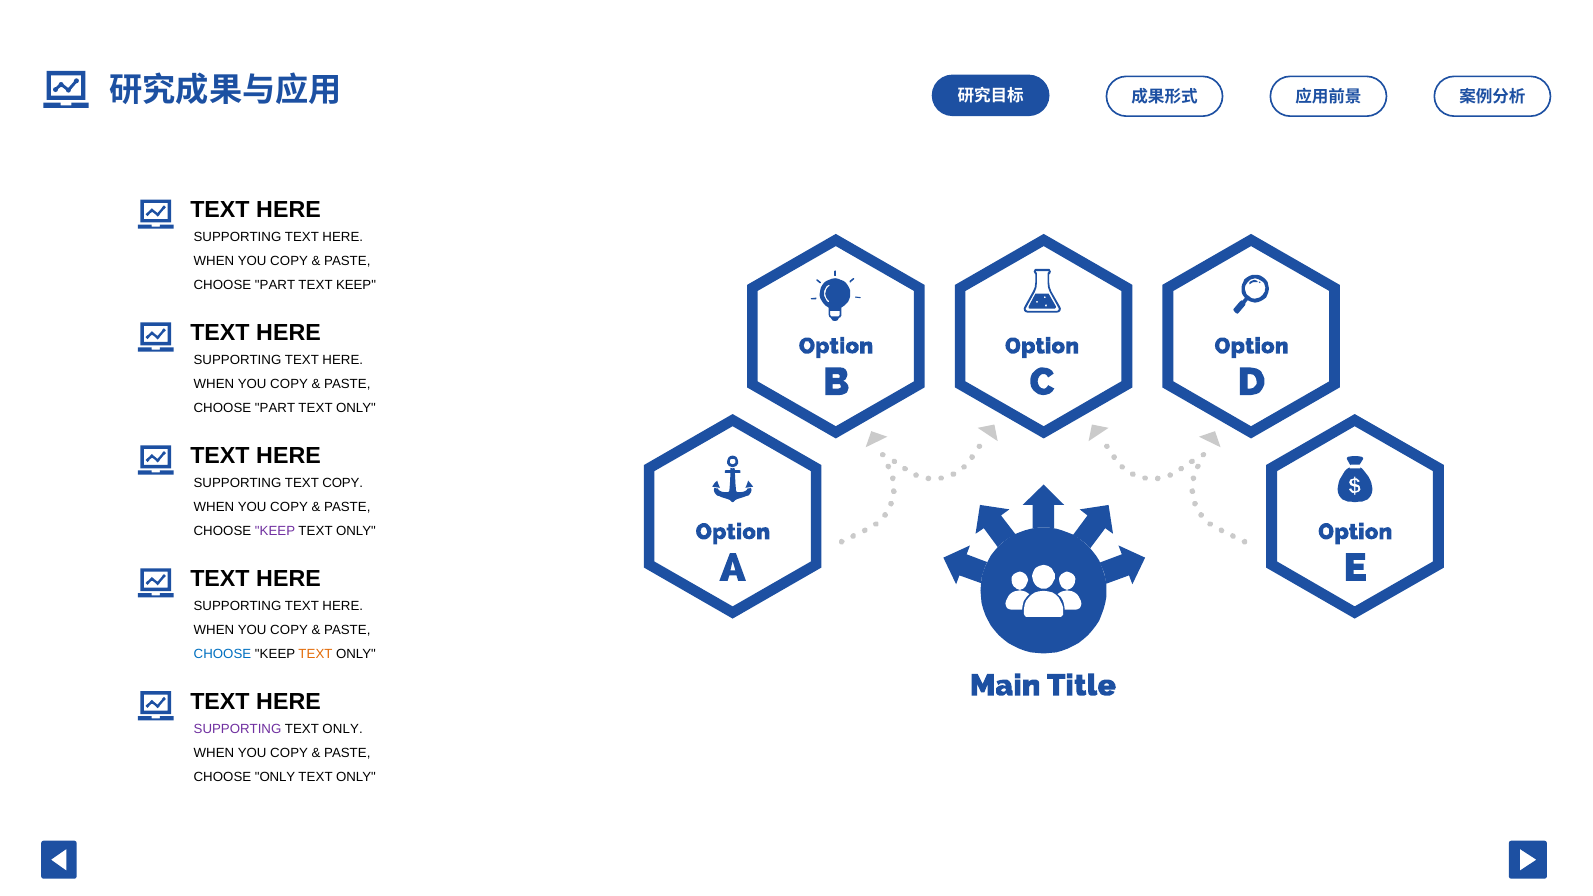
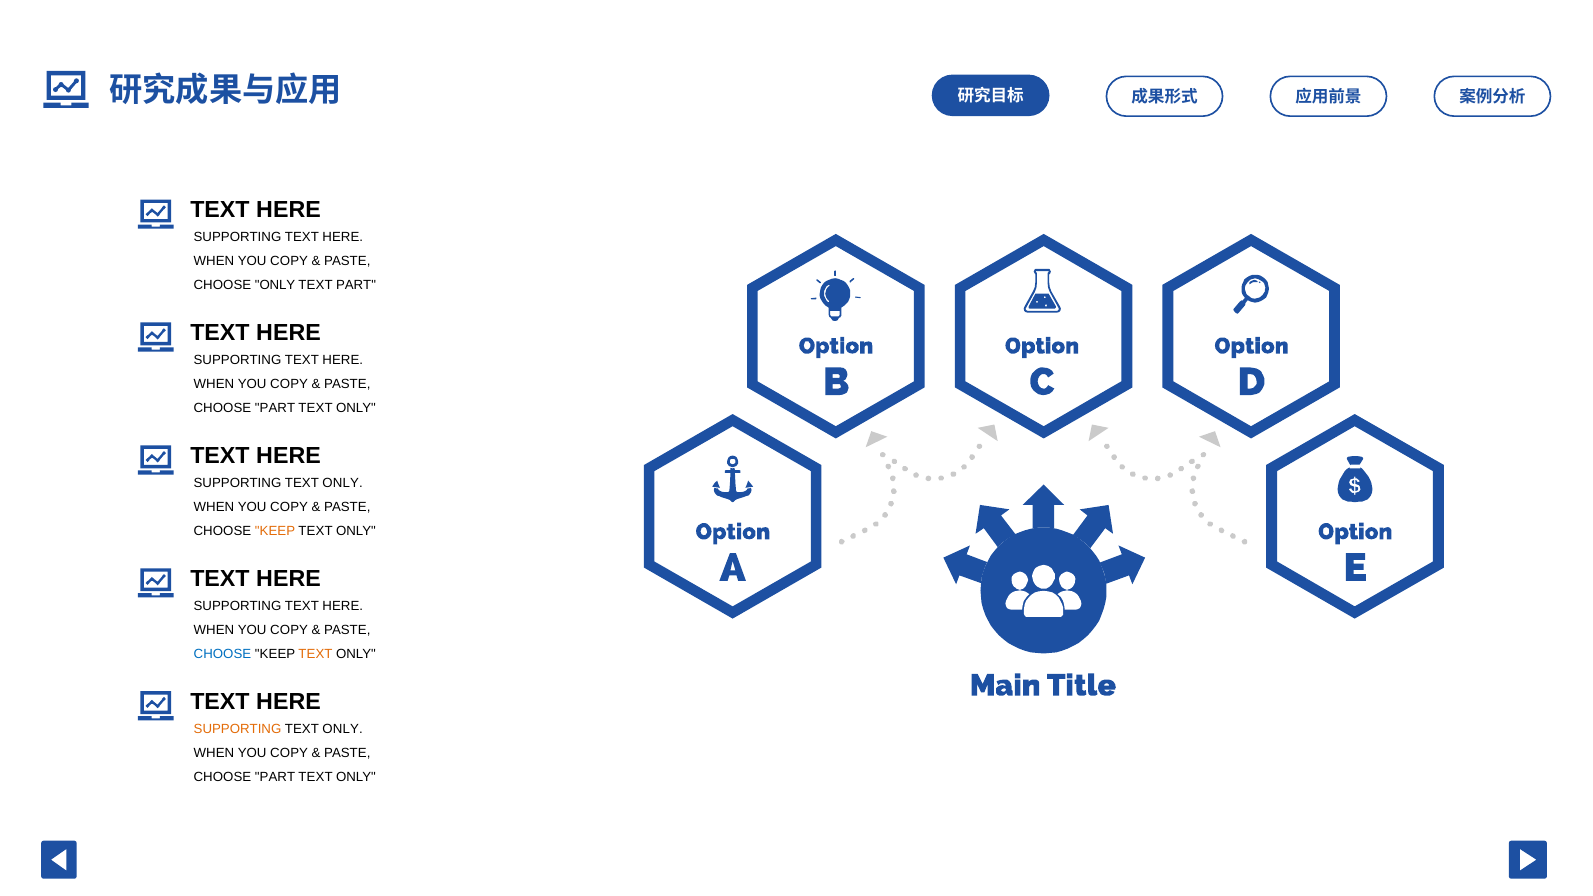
PART: PART -> ONLY (275, 285)
TEXT KEEP: KEEP -> PART (356, 285)
COPY: COPY -> ONLY (343, 483)
KEEP colour: purple -> orange (275, 531)
SUPPORTING colour: purple -> orange (238, 729)
ONLY: ONLY -> PART (275, 777)
